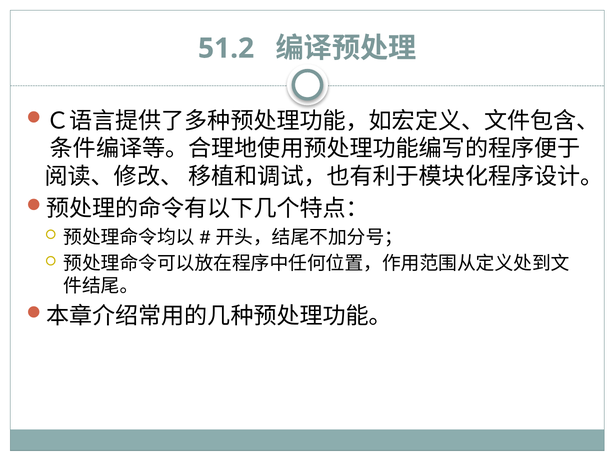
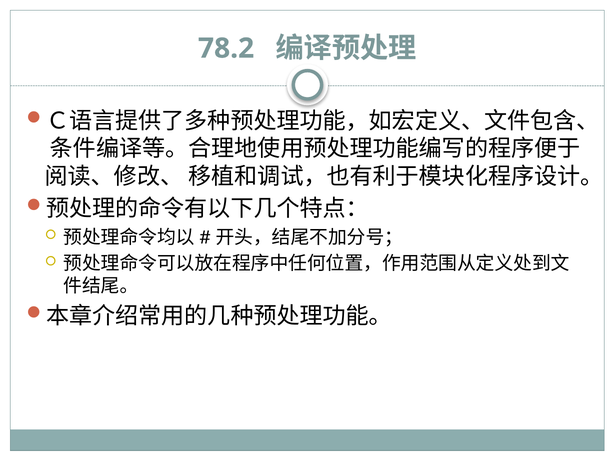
51.2: 51.2 -> 78.2 (226, 48)
